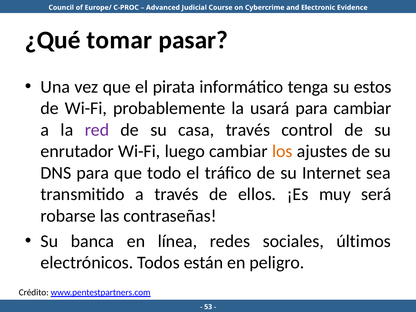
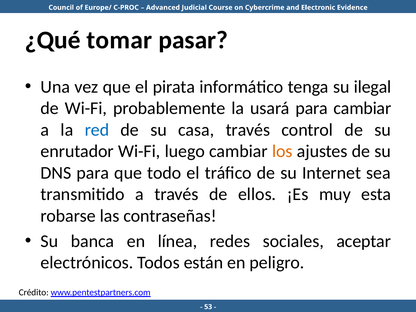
estos: estos -> ilegal (373, 87)
red colour: purple -> blue (97, 130)
será: será -> esta (376, 194)
últimos: últimos -> aceptar (364, 241)
